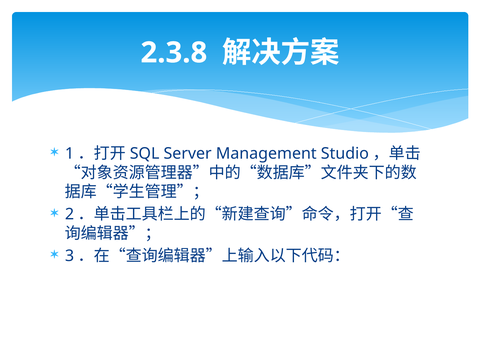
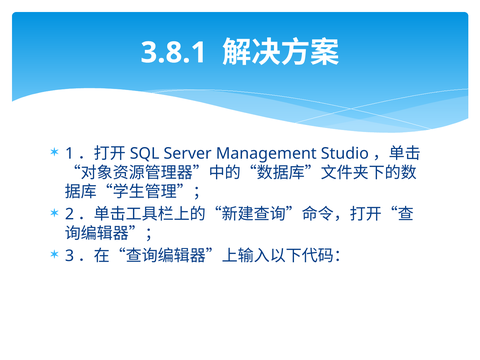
2.3.8: 2.3.8 -> 3.8.1 (174, 53)
